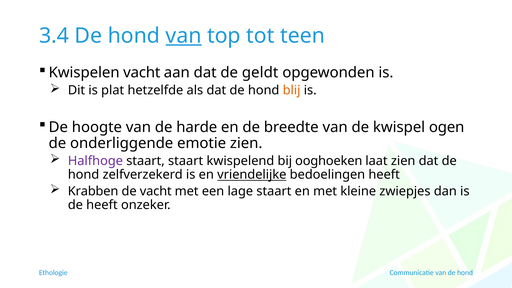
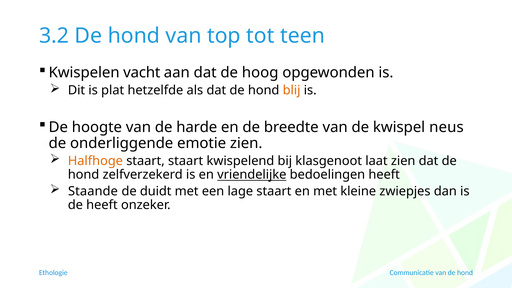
3.4: 3.4 -> 3.2 (54, 36)
van underline: present -> none (184, 36)
geldt: geldt -> hoog (260, 73)
ogen: ogen -> neus (446, 127)
Halfhoge colour: purple -> orange (95, 161)
ooghoeken: ooghoeken -> klasgenoot (329, 161)
Krabben: Krabben -> Staande (93, 191)
de vacht: vacht -> duidt (156, 191)
